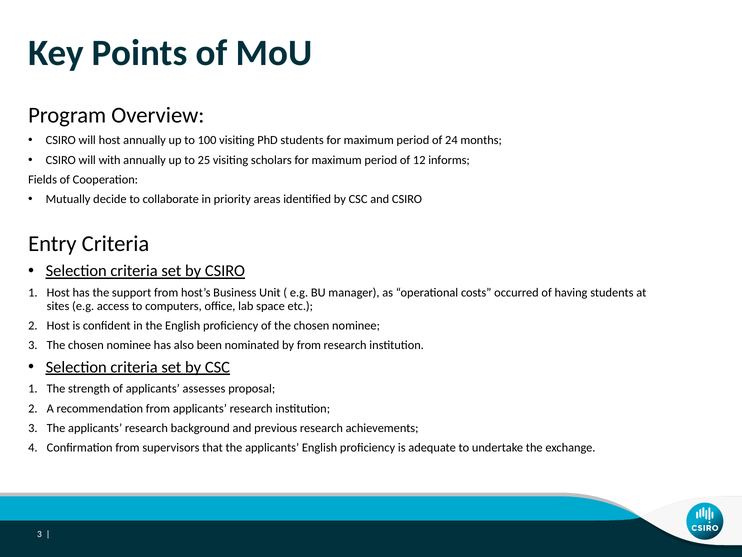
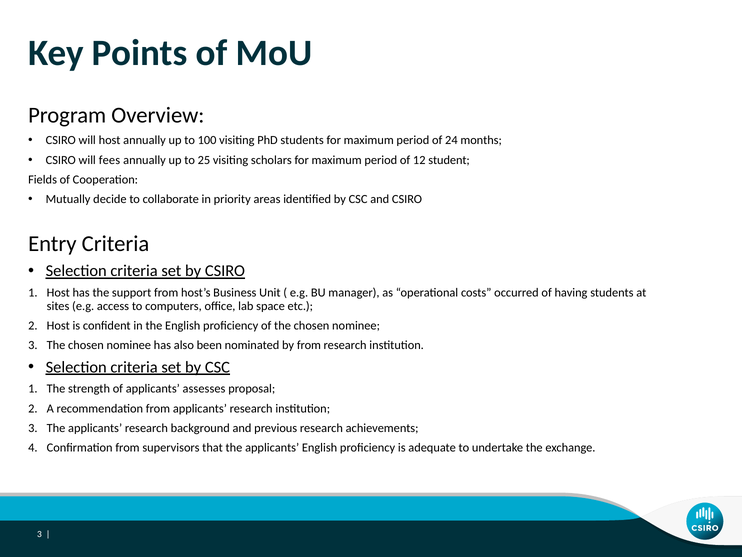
with: with -> fees (109, 160)
informs: informs -> student (449, 160)
